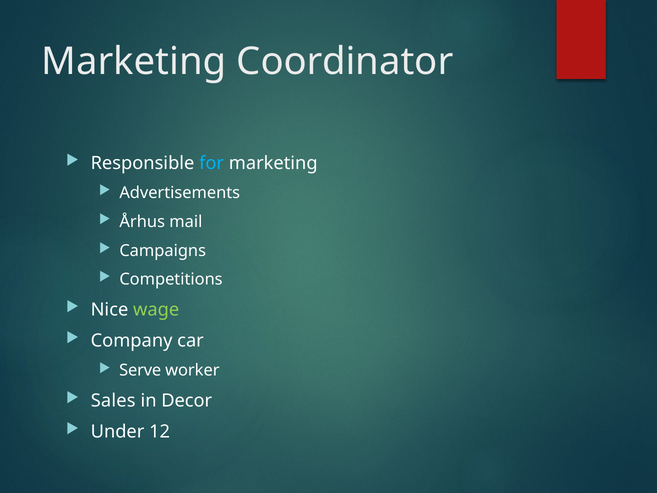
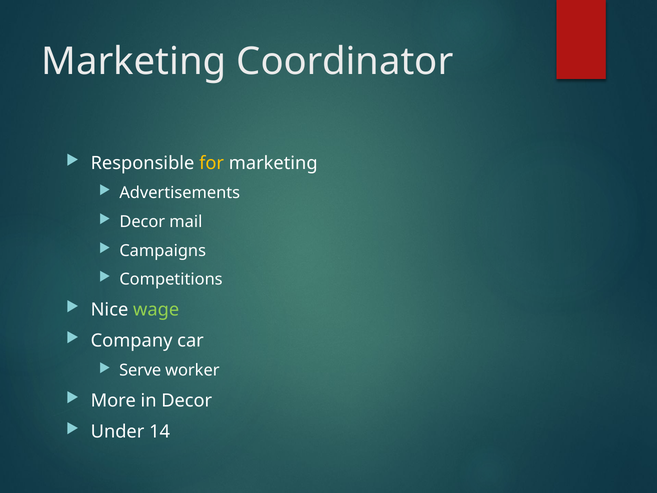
for colour: light blue -> yellow (212, 163)
Århus: Århus -> Decor (142, 222)
Sales: Sales -> More (113, 400)
12: 12 -> 14 (160, 432)
